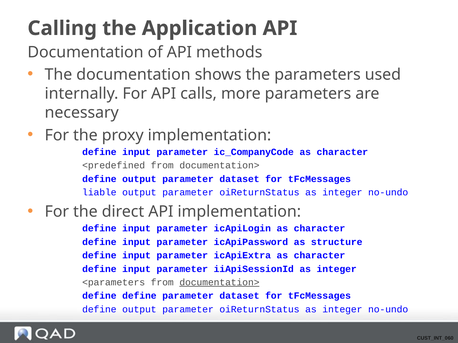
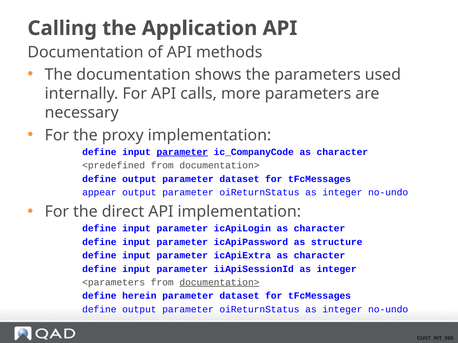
parameter underline: none -> present (182, 152)
liable: liable -> appear (99, 193)
define define: define -> herein (139, 296)
